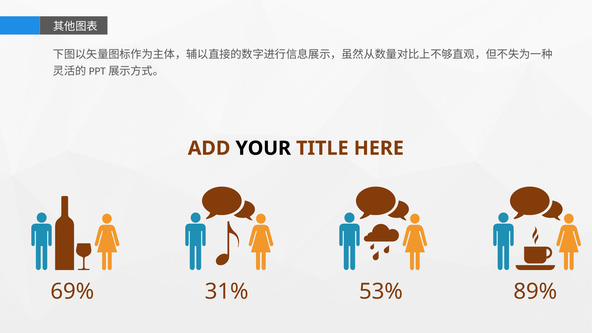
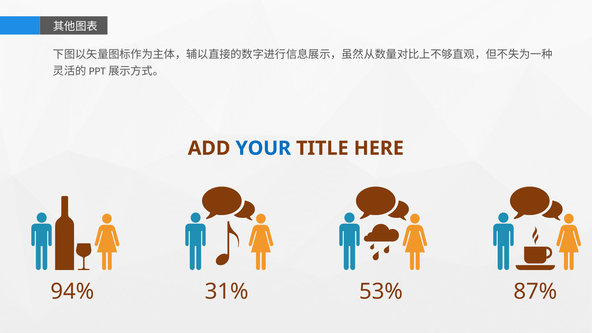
YOUR colour: black -> blue (263, 148)
69%: 69% -> 94% (72, 292)
89%: 89% -> 87% (535, 292)
